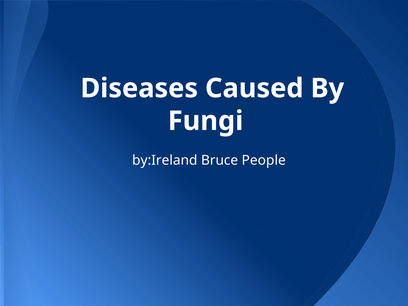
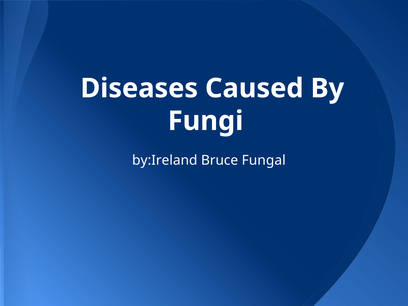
People: People -> Fungal (264, 160)
